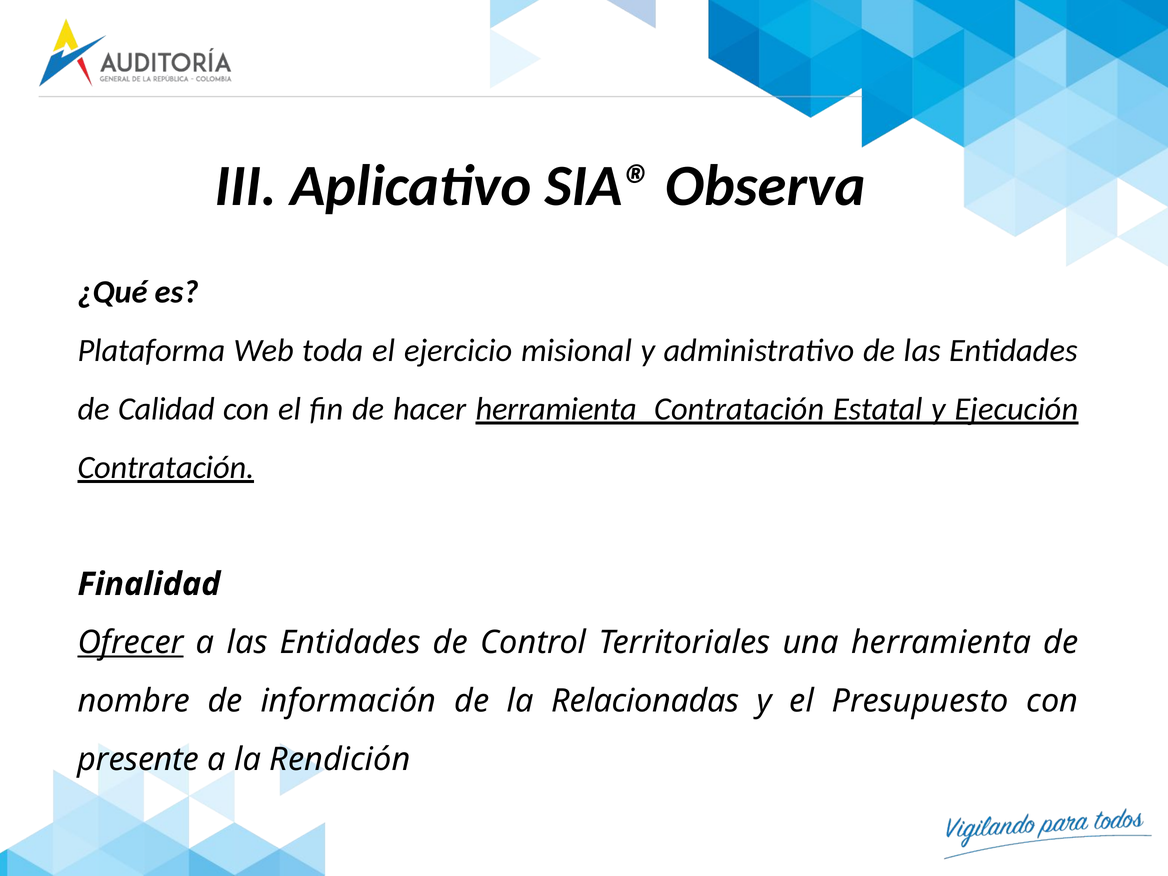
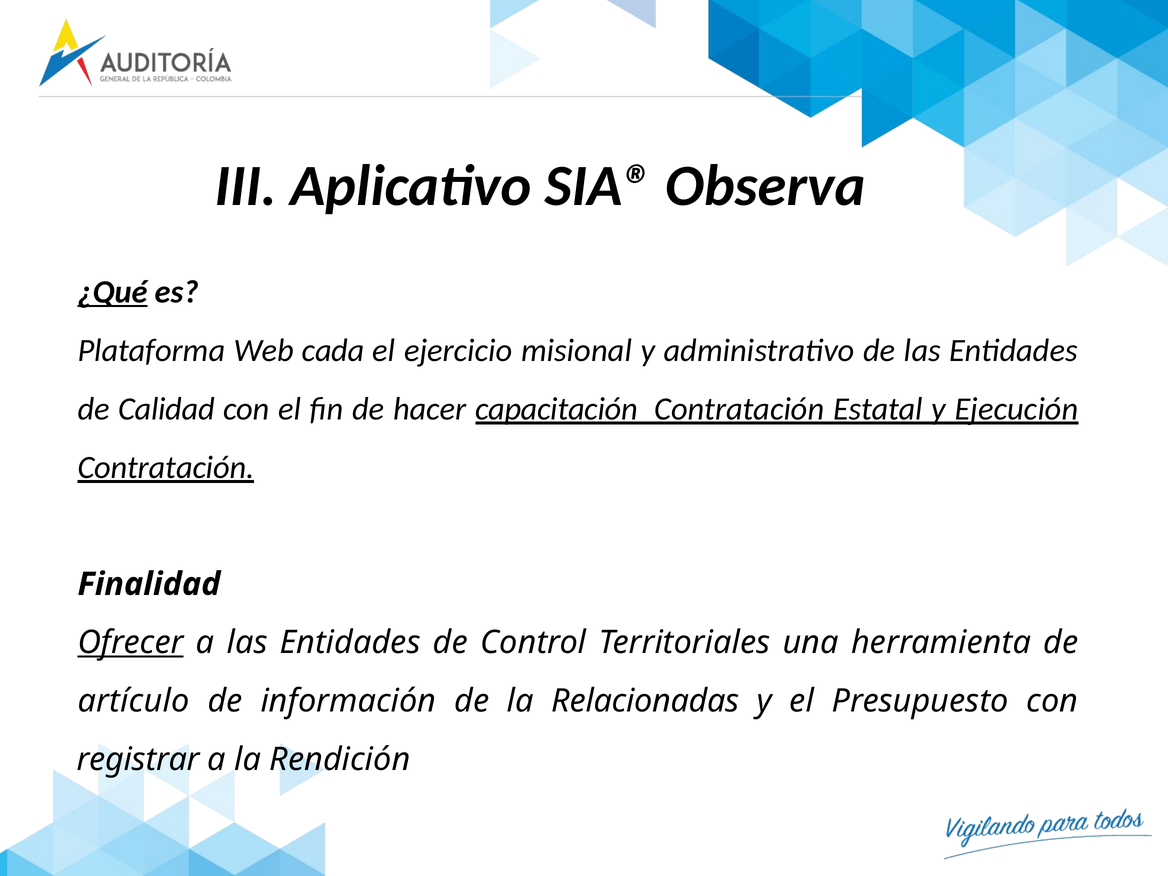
¿Qué underline: none -> present (113, 292)
toda: toda -> cada (333, 351)
hacer herramienta: herramienta -> capacitación (556, 409)
nombre: nombre -> artículo (134, 701)
presente: presente -> registrar (138, 759)
